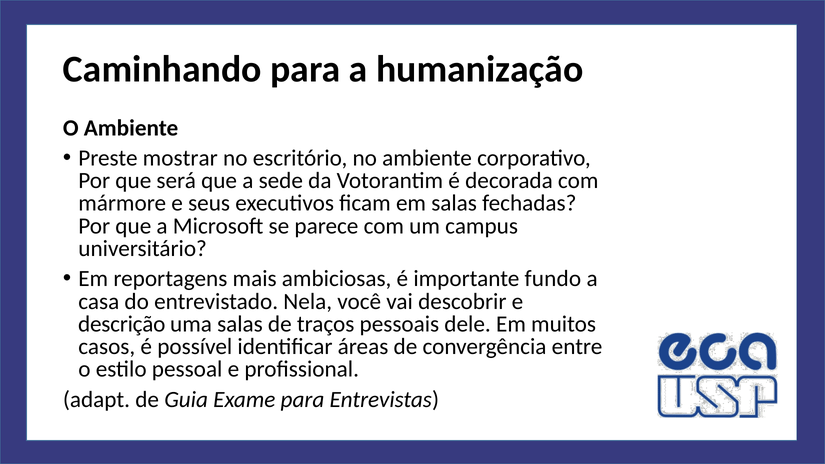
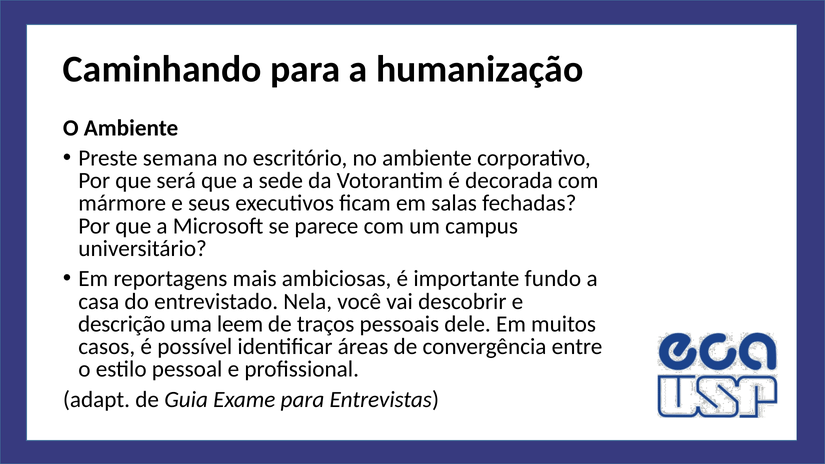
mostrar: mostrar -> semana (180, 158)
uma salas: salas -> leem (240, 324)
